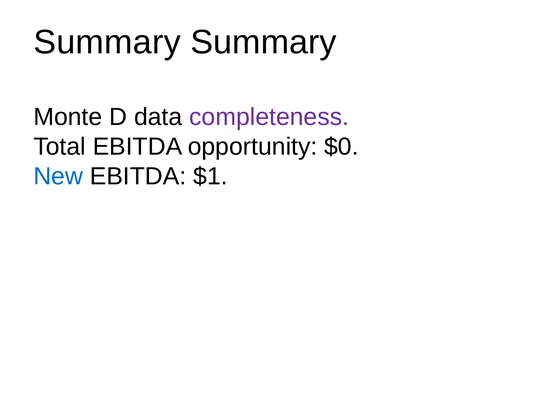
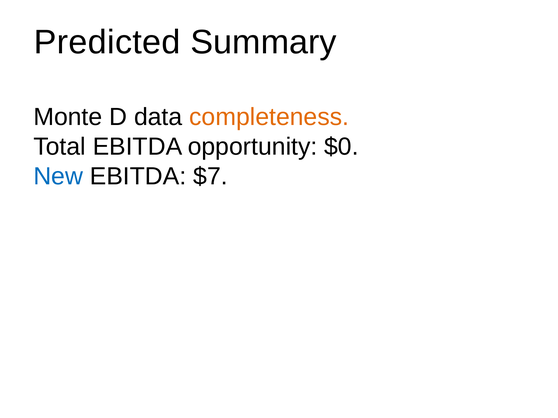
Summary: Summary -> Predicted (107, 42)
completeness colour: purple -> orange (269, 117)
$1: $1 -> $7 (211, 177)
